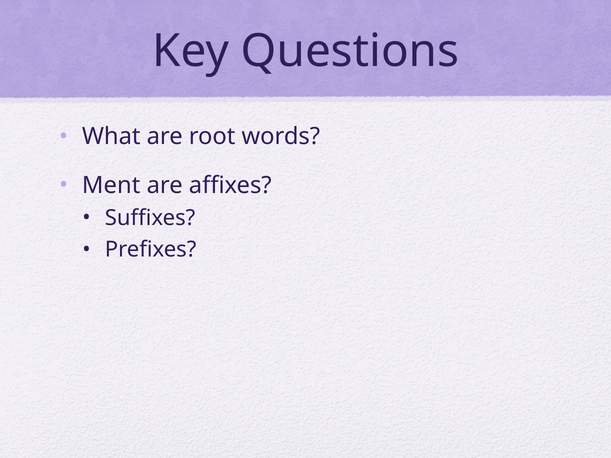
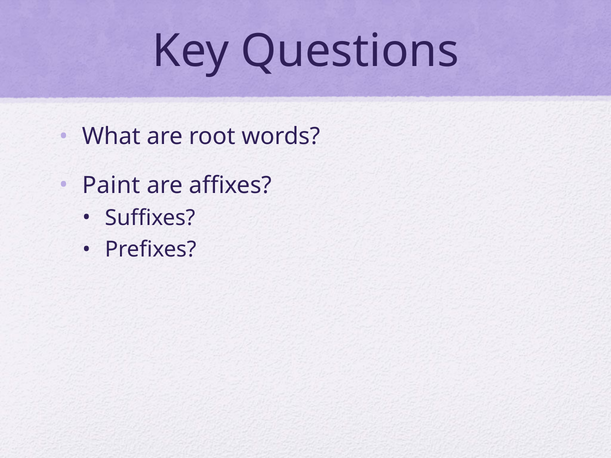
Ment: Ment -> Paint (111, 186)
